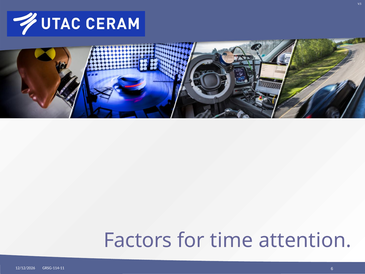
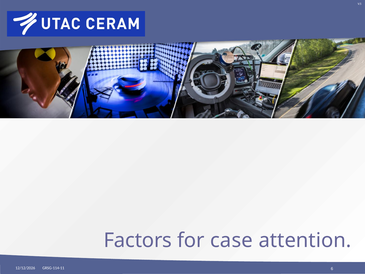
time: time -> case (231, 240)
